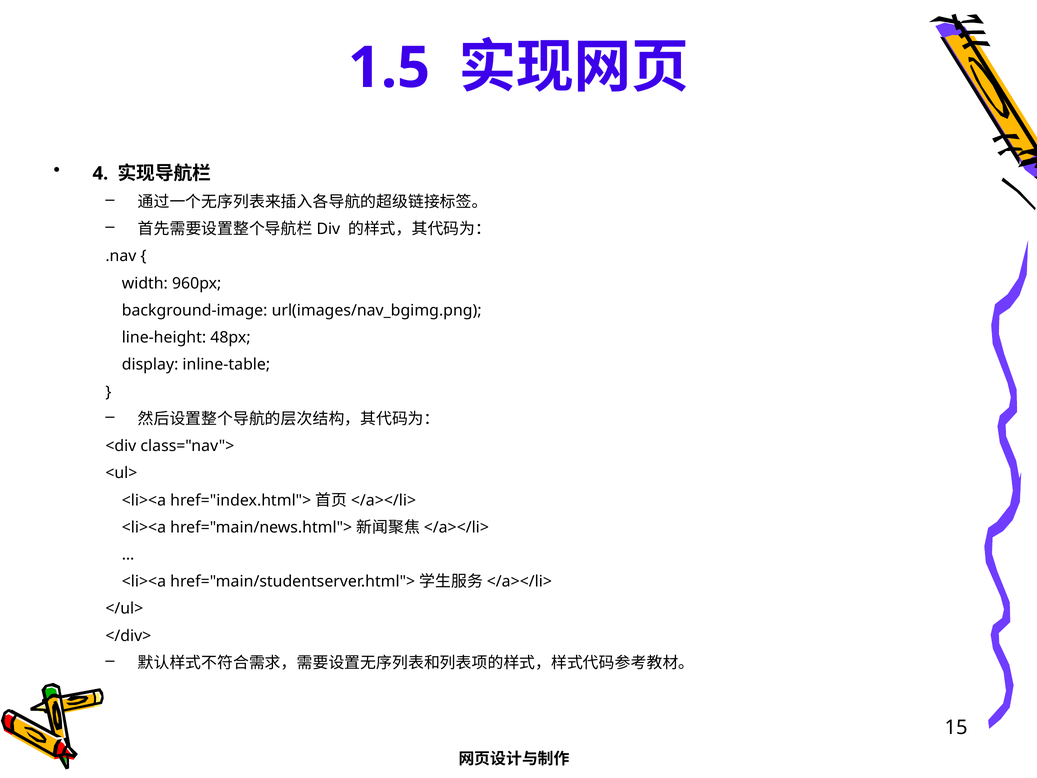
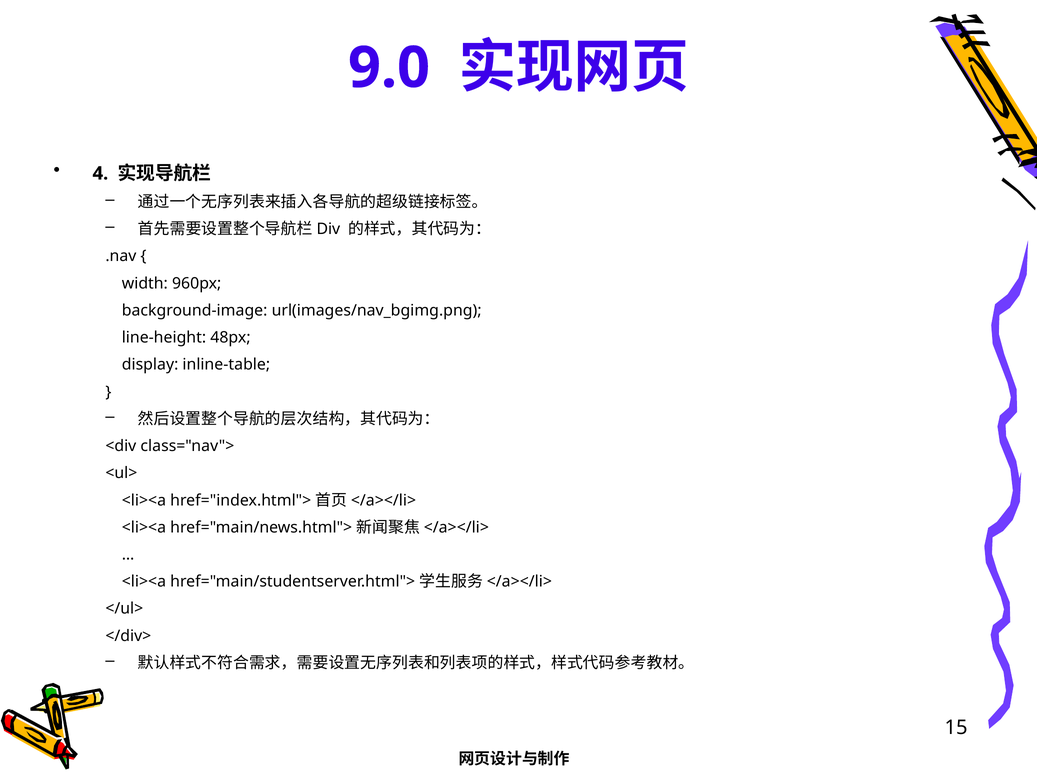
1.5: 1.5 -> 9.0 (389, 68)
